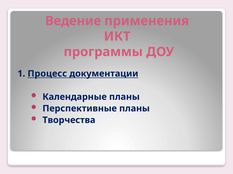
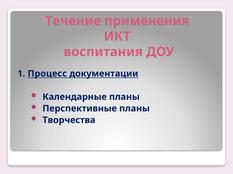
Ведение: Ведение -> Течение (73, 21)
программы: программы -> воспитания (103, 52)
